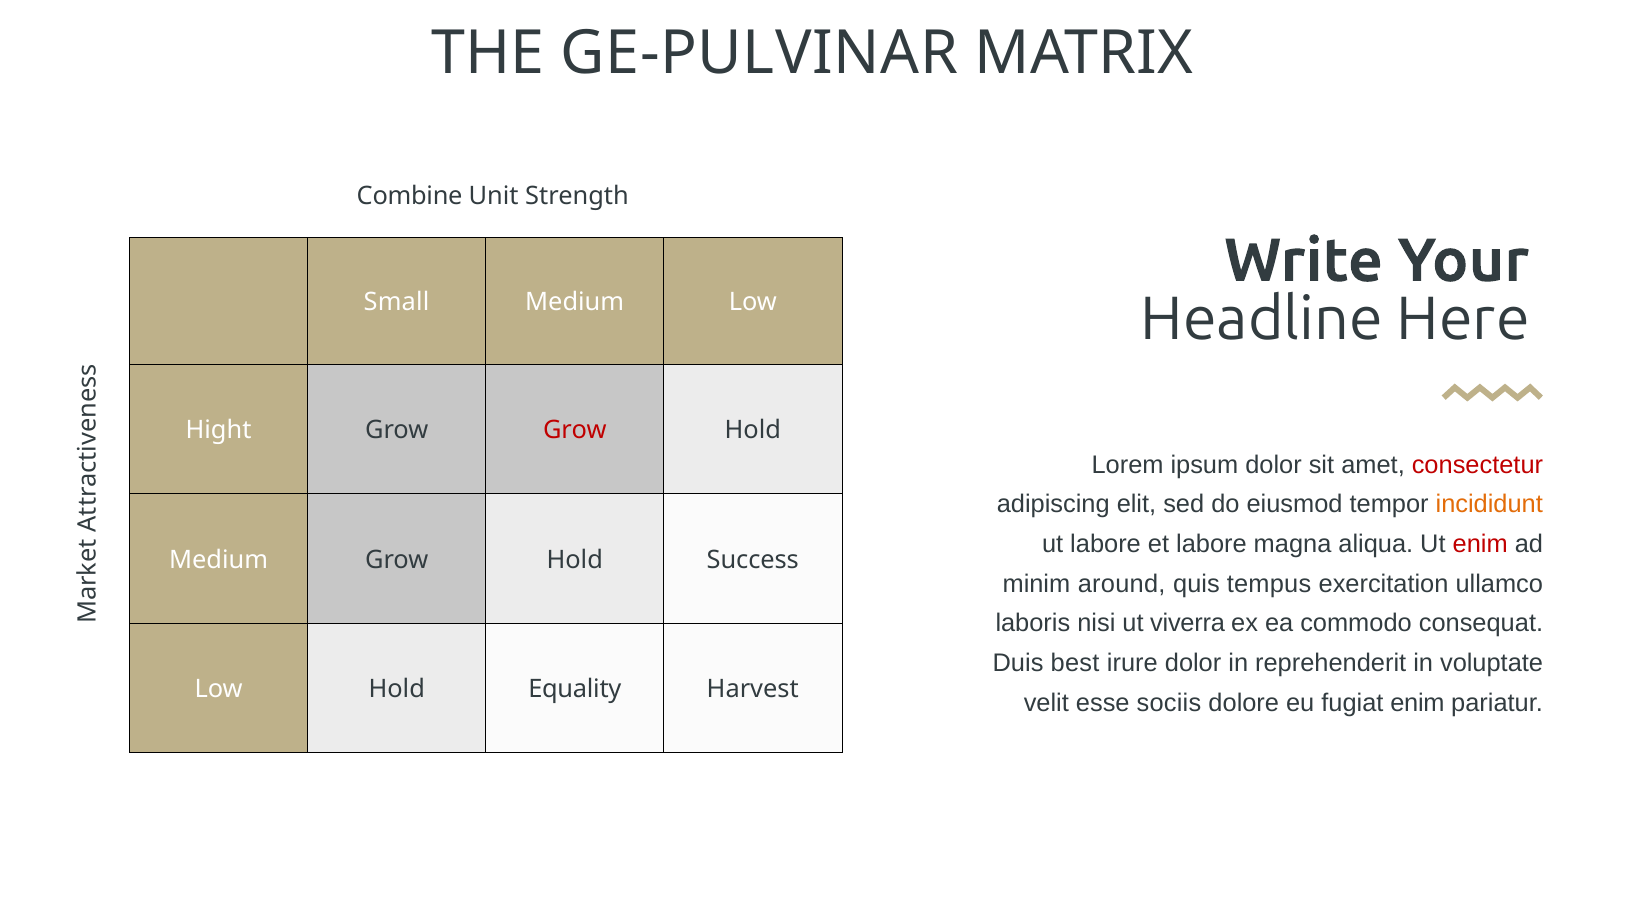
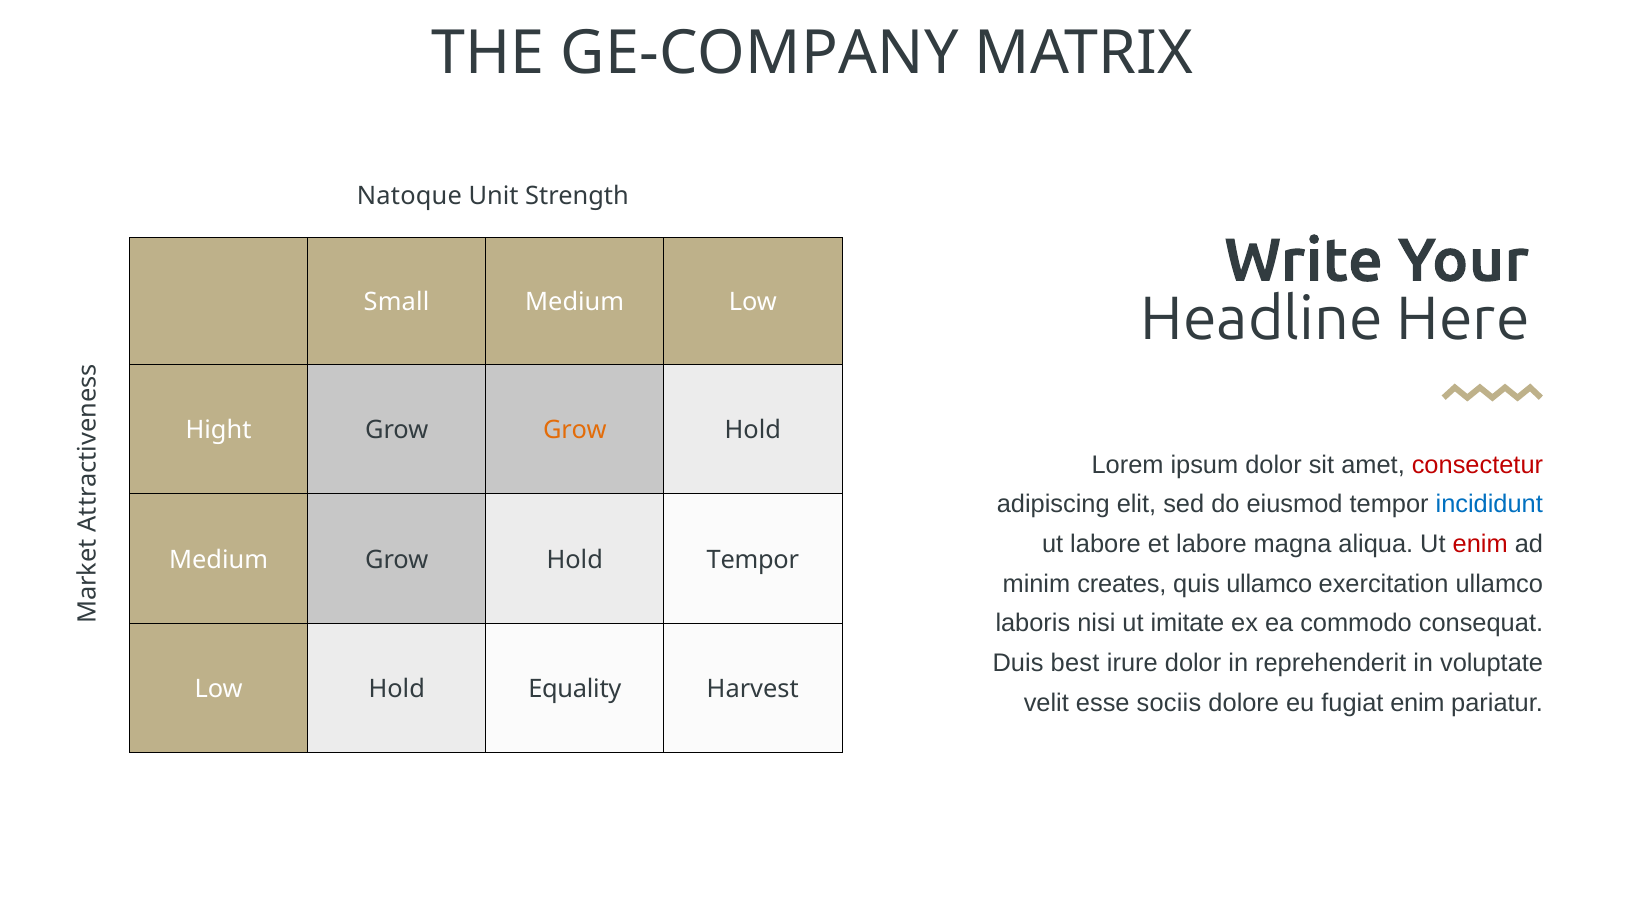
GE-PULVINAR: GE-PULVINAR -> GE-COMPANY (760, 53)
Combine: Combine -> Natoque (409, 196)
Grow colour: red -> orange (575, 430)
incididunt colour: orange -> blue (1489, 504)
Hold Success: Success -> Tempor (753, 560)
around: around -> creates (1122, 583)
quis tempus: tempus -> ullamco (1269, 583)
viverra: viverra -> imitate (1188, 623)
